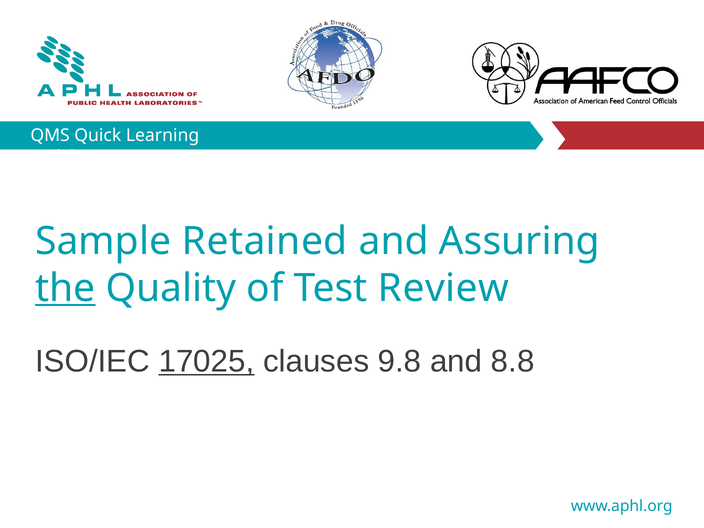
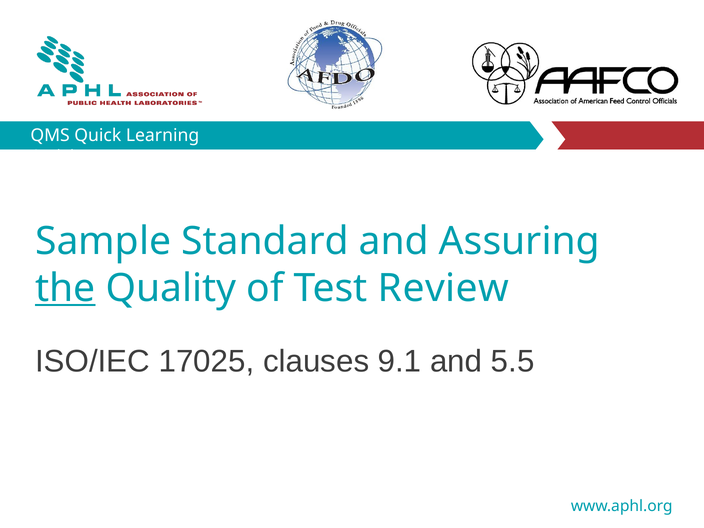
Retained: Retained -> Standard (265, 241)
17025 underline: present -> none (206, 361)
9.8: 9.8 -> 9.1 (400, 361)
8.8: 8.8 -> 5.5 (513, 361)
